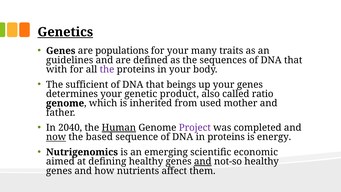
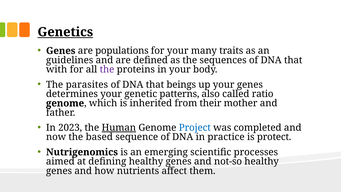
sufficient: sufficient -> parasites (87, 85)
product: product -> patterns (179, 94)
used: used -> their (211, 103)
2040: 2040 -> 2023 (70, 128)
Project colour: purple -> blue (195, 128)
now underline: present -> none (56, 137)
in proteins: proteins -> practice (226, 137)
energy: energy -> protect (274, 137)
economic: economic -> processes (256, 152)
and underline: present -> none (203, 161)
